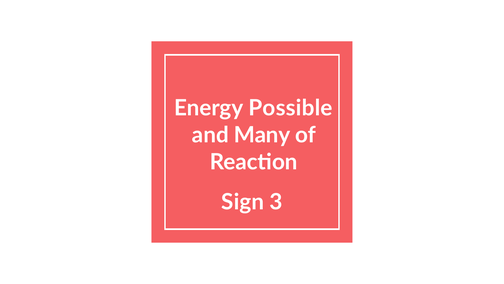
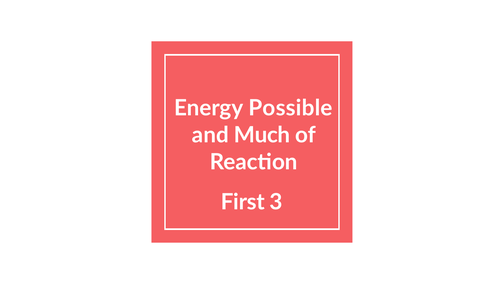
Many: Many -> Much (262, 135)
Sign: Sign -> First (243, 202)
